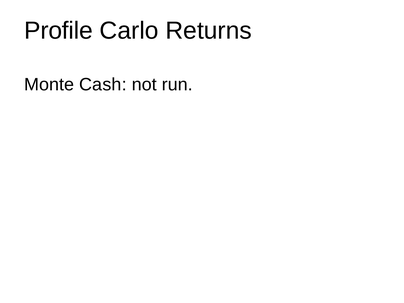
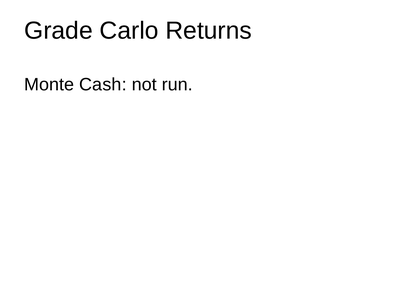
Profile: Profile -> Grade (58, 31)
